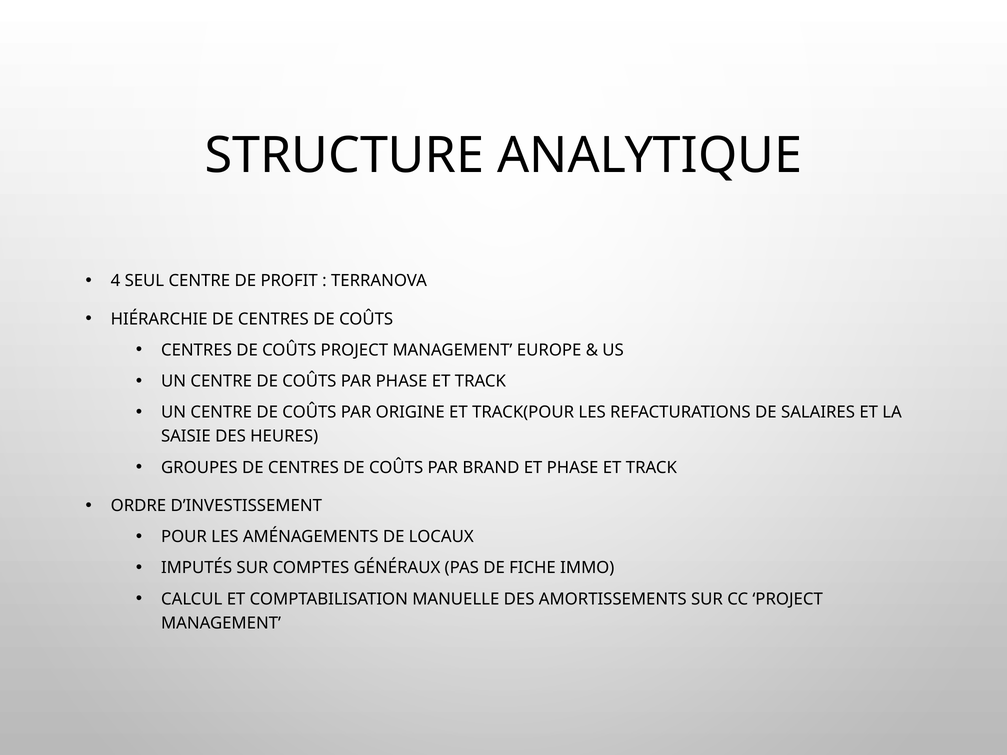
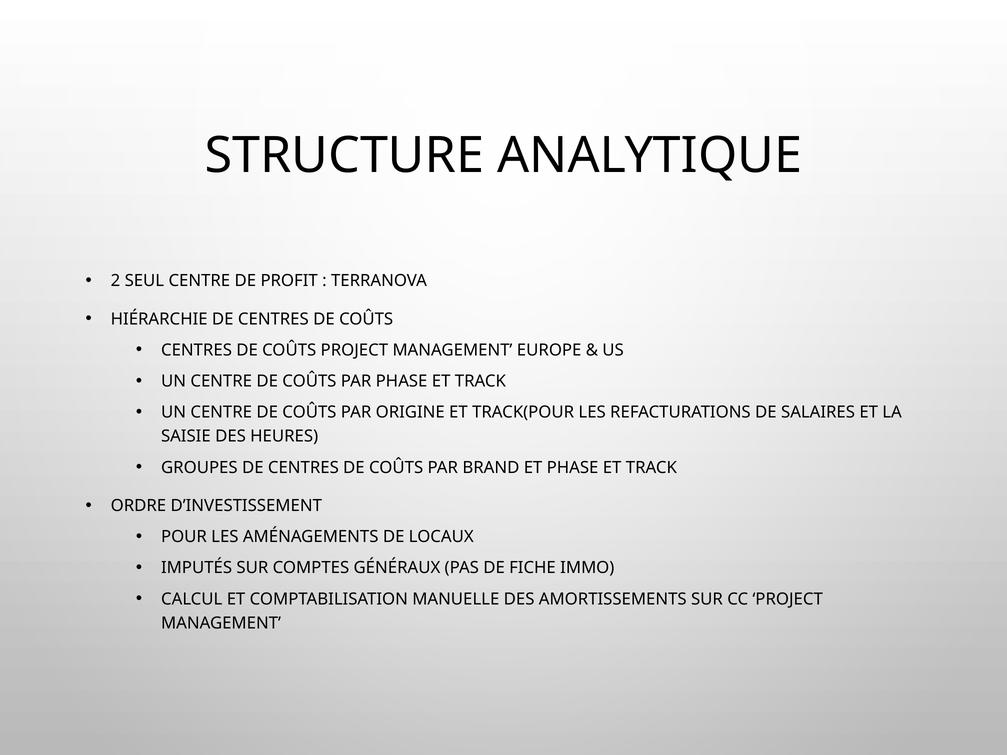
4: 4 -> 2 (116, 281)
